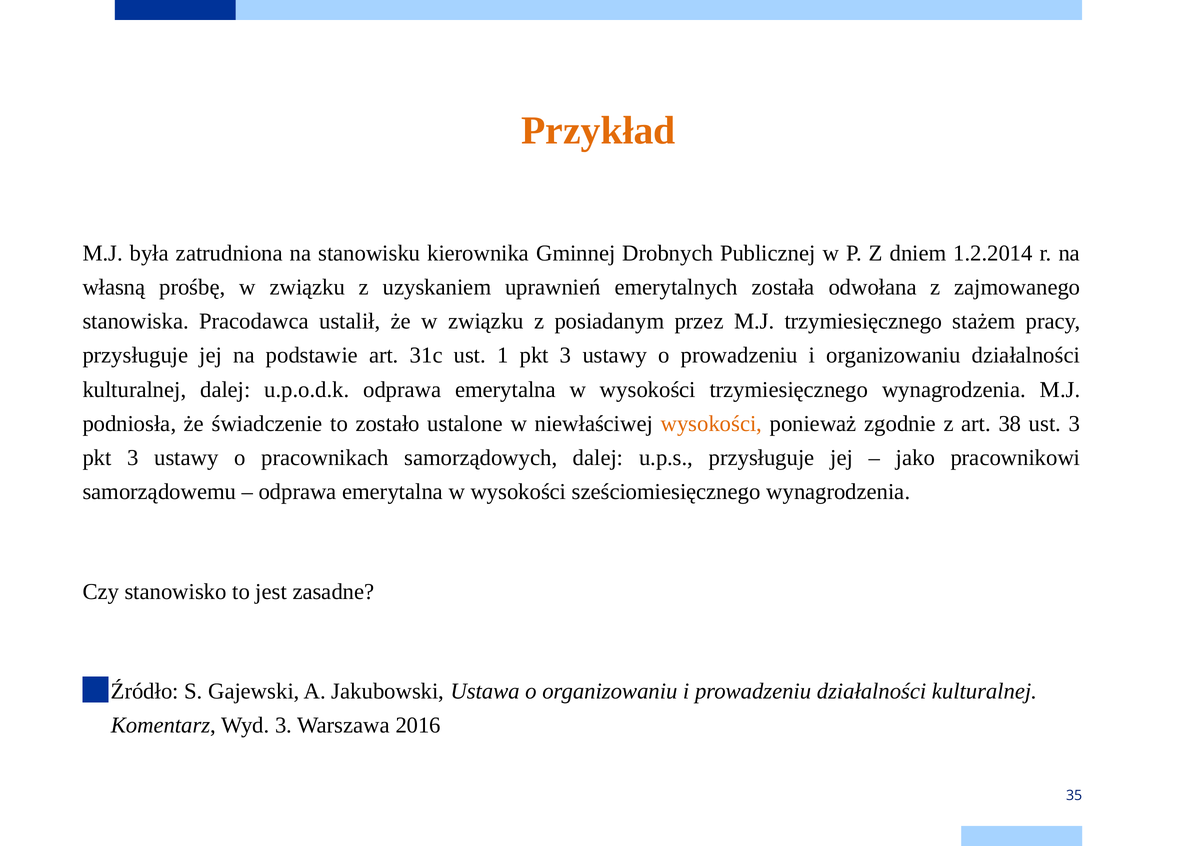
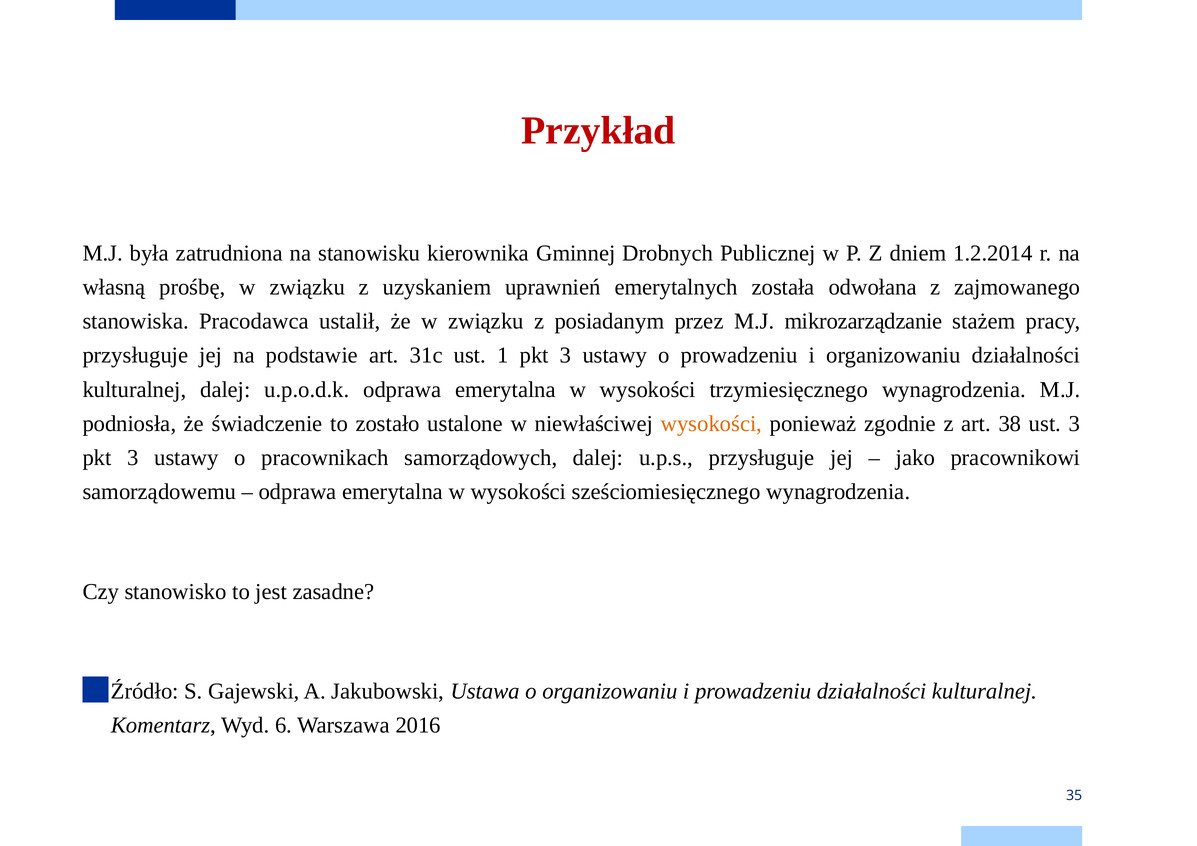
Przykład colour: orange -> red (598, 131)
M.J trzymiesięcznego: trzymiesięcznego -> mikrozarządzanie (864, 322)
Wyd 3: 3 -> 6 (284, 726)
